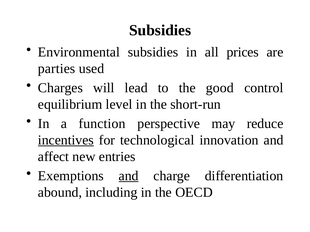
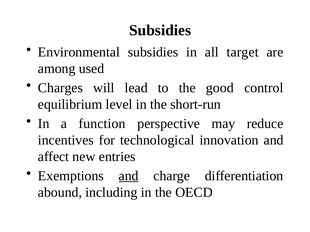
prices: prices -> target (243, 52)
parties: parties -> among (57, 69)
incentives underline: present -> none (66, 140)
